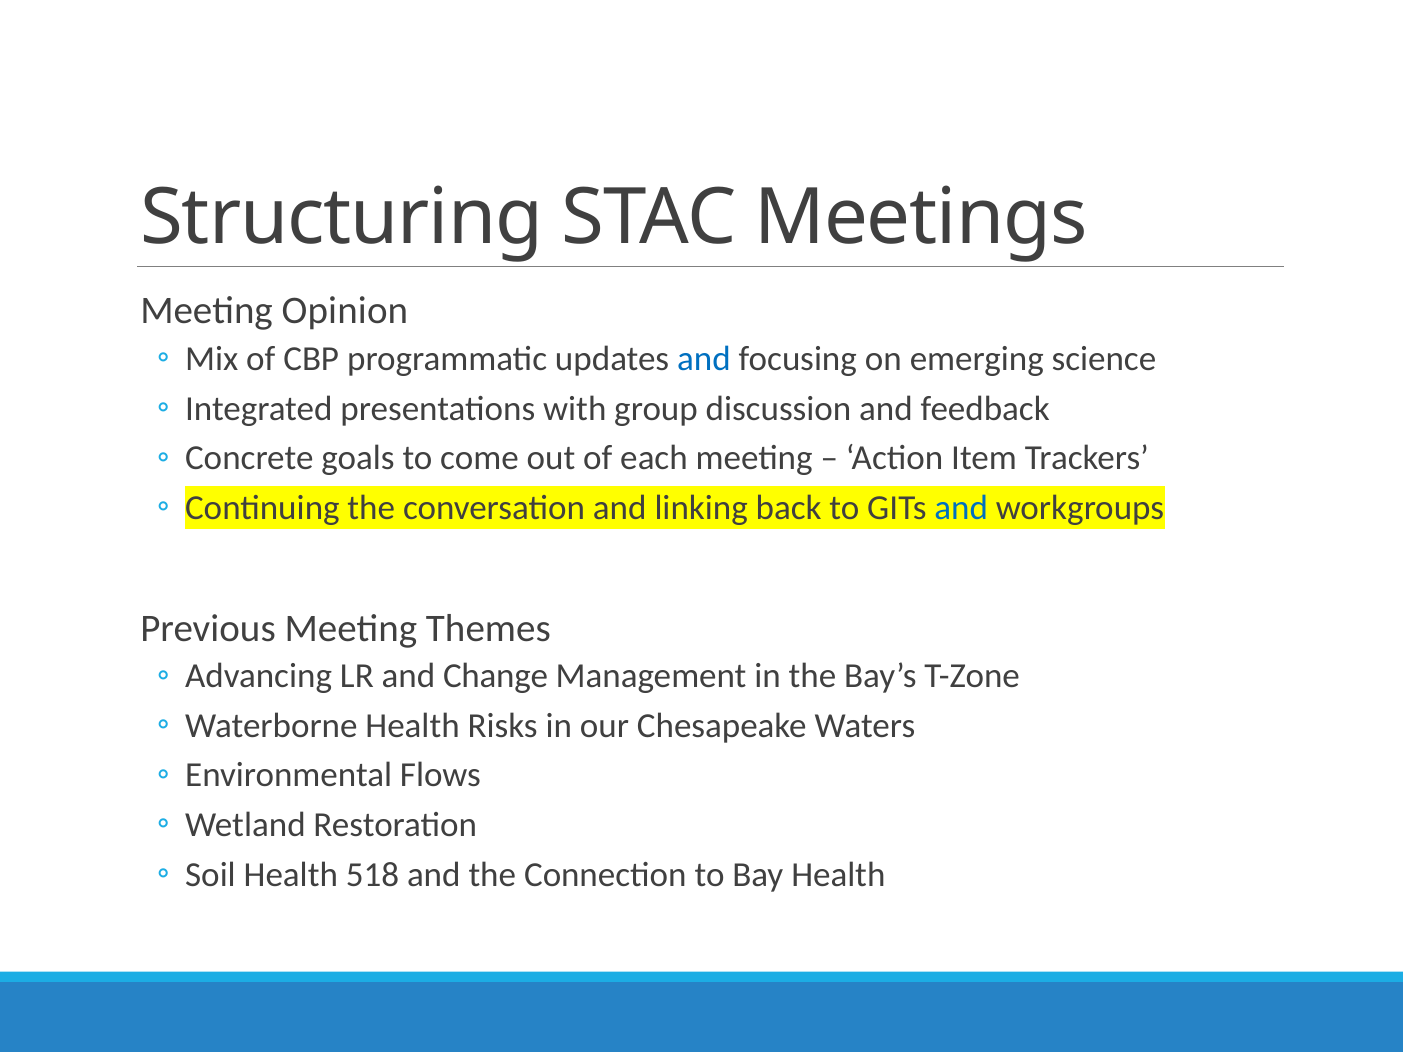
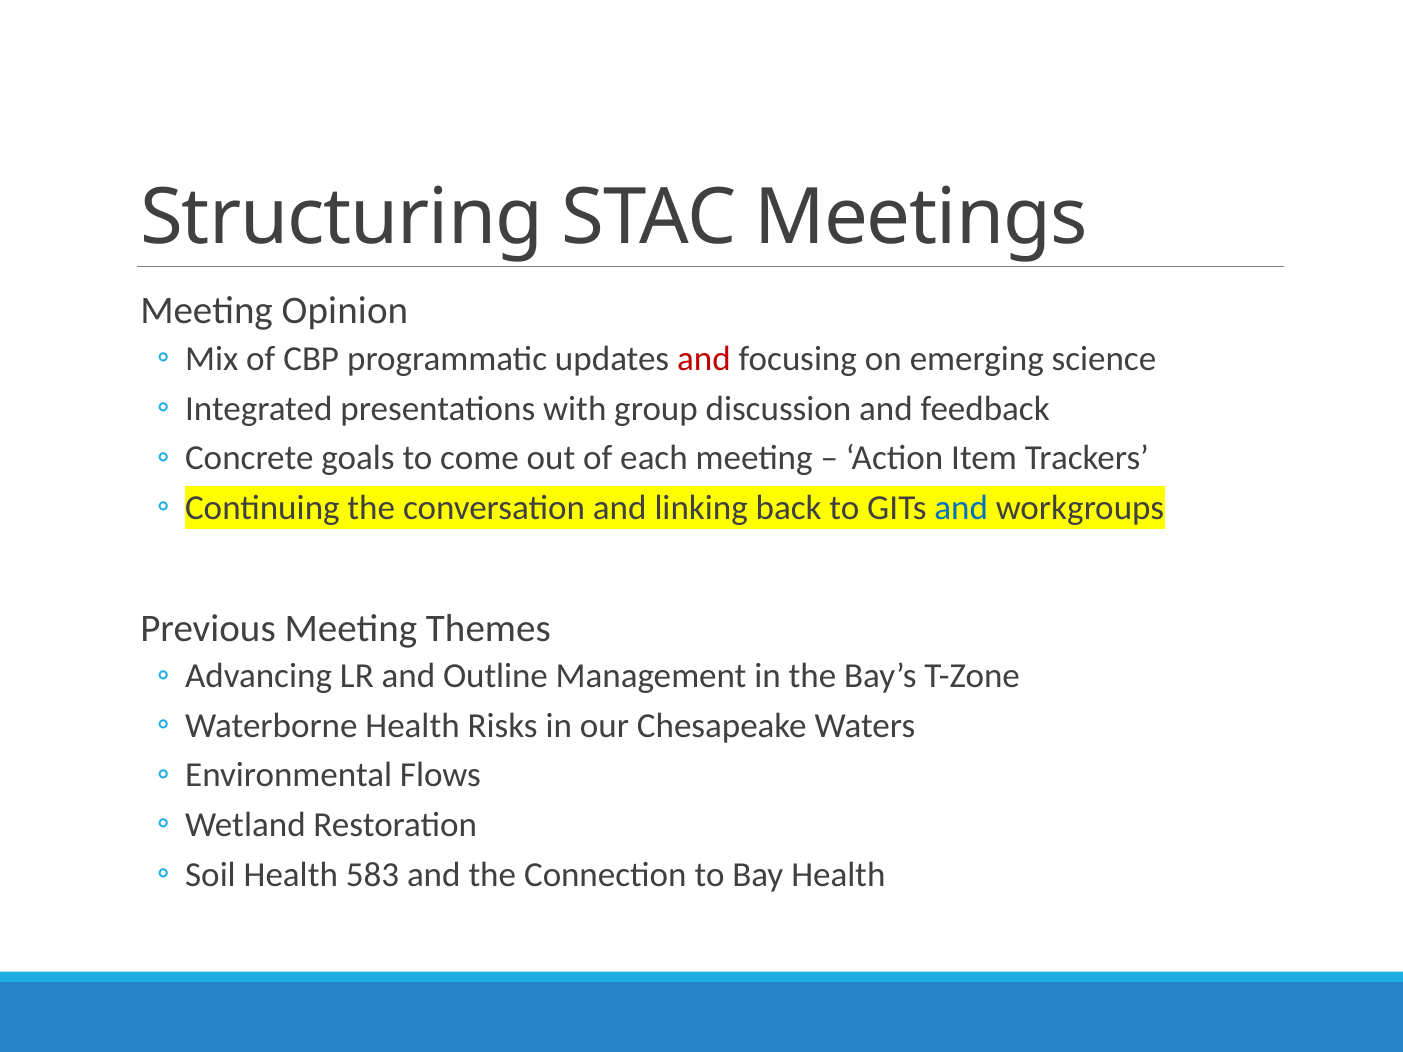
and colour: blue -> red (704, 359)
Change: Change -> Outline (495, 676)
518: 518 -> 583 (373, 875)
